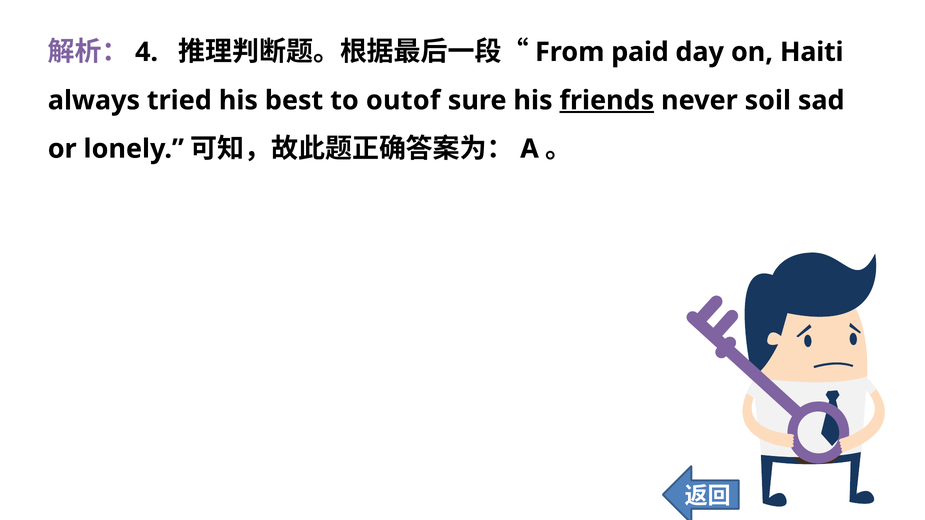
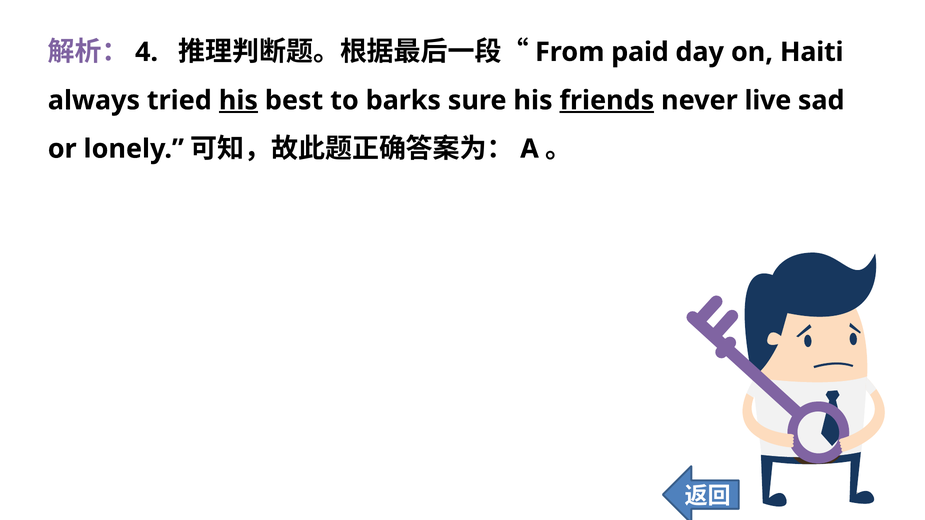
his underline: none -> present (238, 100)
outof: outof -> barks (403, 100)
soil: soil -> live (768, 100)
